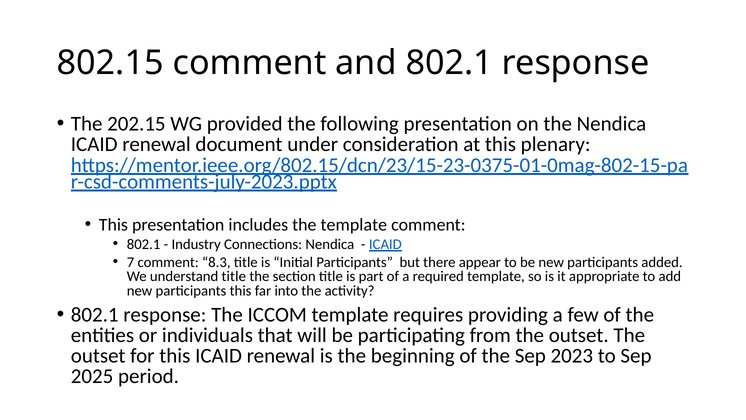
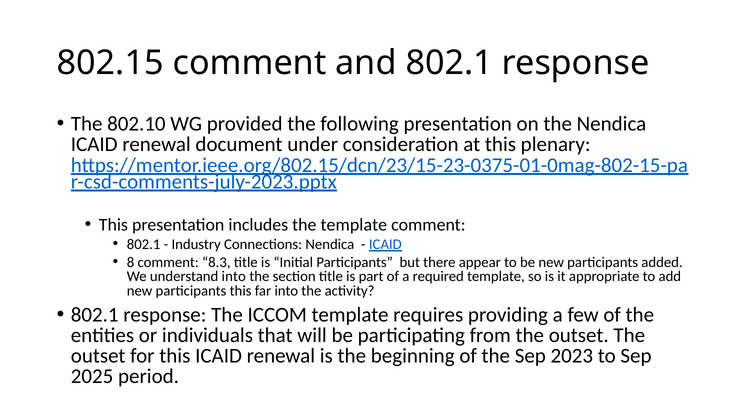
202.15: 202.15 -> 802.10 (136, 124)
7: 7 -> 8 (131, 262)
understand title: title -> into (234, 276)
